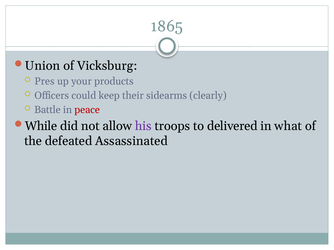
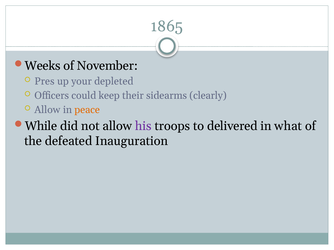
Union: Union -> Weeks (43, 66)
Vicksburg: Vicksburg -> November (107, 66)
products: products -> depleted (114, 81)
Battle: Battle -> Allow (47, 110)
peace colour: red -> orange (87, 110)
Assassinated: Assassinated -> Inauguration (132, 141)
